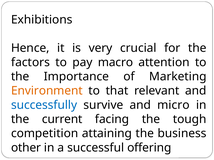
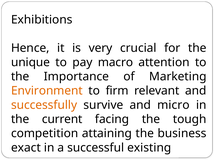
factors: factors -> unique (31, 63)
that: that -> firm (117, 91)
successfully colour: blue -> orange (44, 105)
other: other -> exact (26, 148)
offering: offering -> existing (149, 148)
